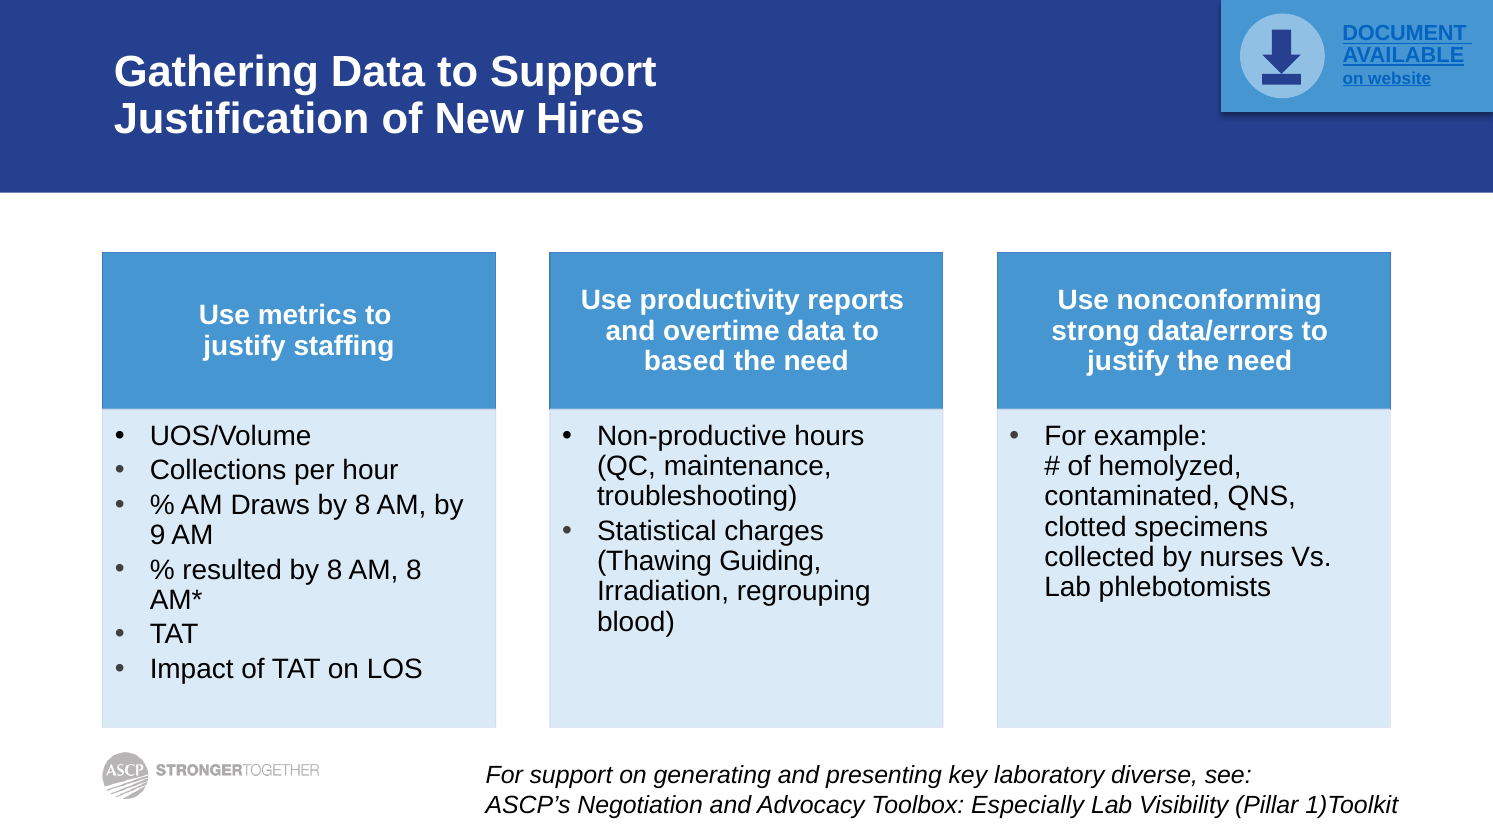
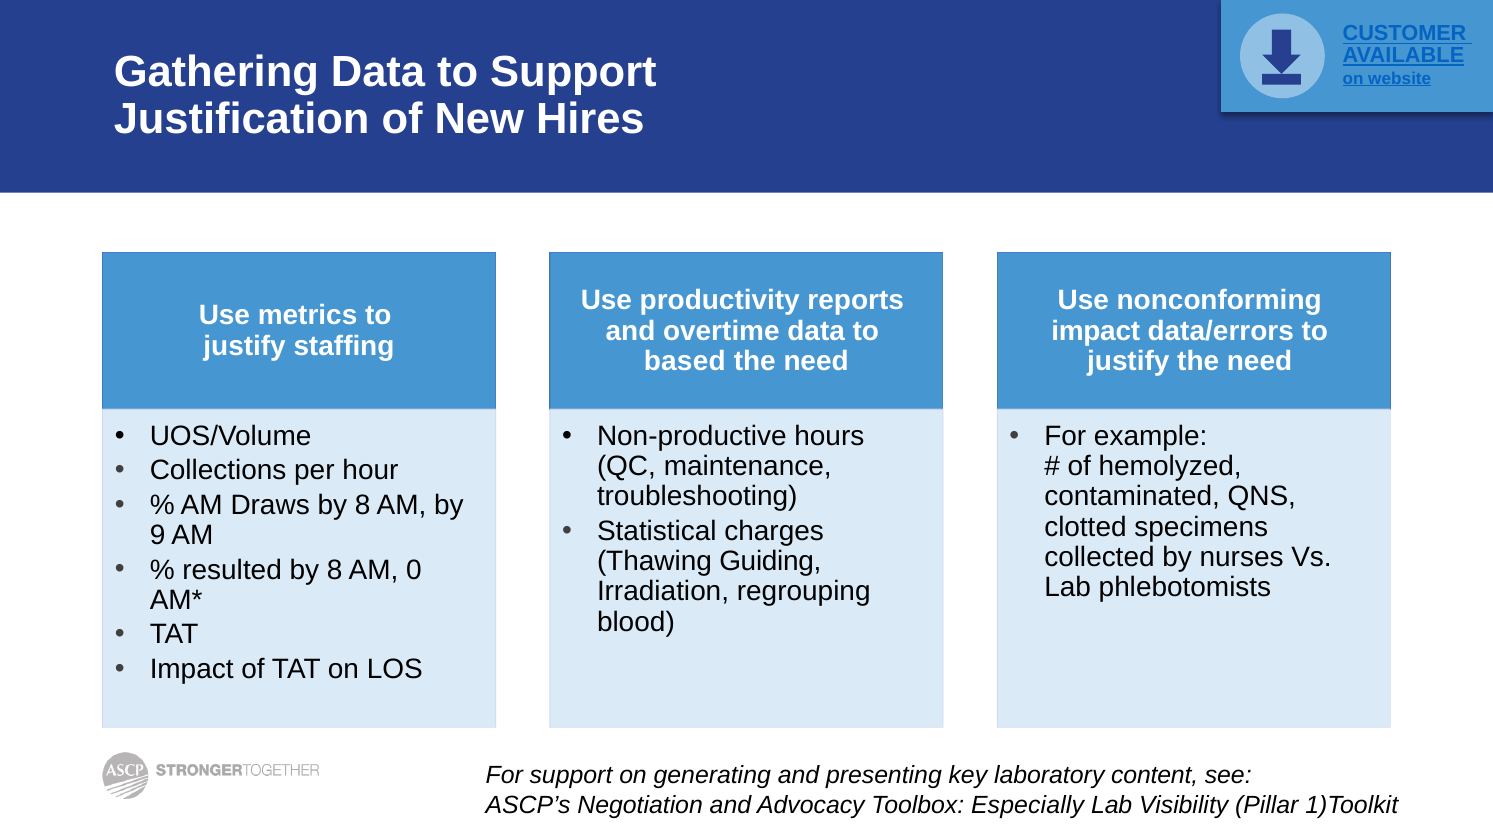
DOCUMENT: DOCUMENT -> CUSTOMER (1405, 34)
strong: strong -> impact (1096, 331)
AM 8: 8 -> 0 (414, 570)
diverse: diverse -> content (1155, 775)
